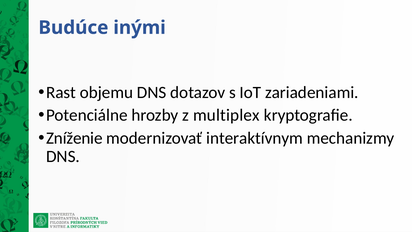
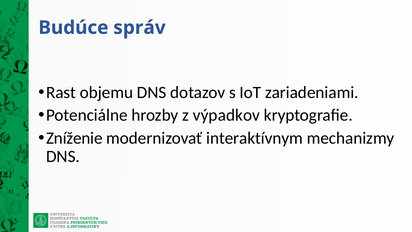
inými: inými -> správ (139, 28)
multiplex: multiplex -> výpadkov (226, 115)
